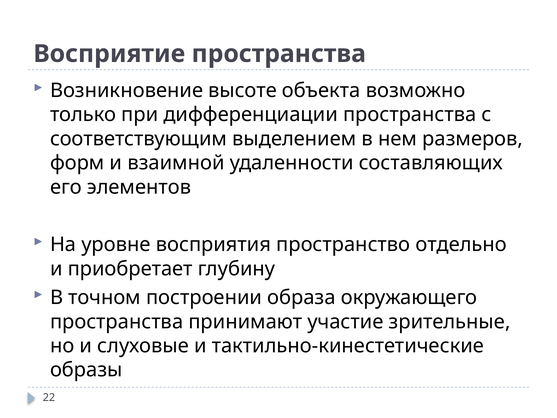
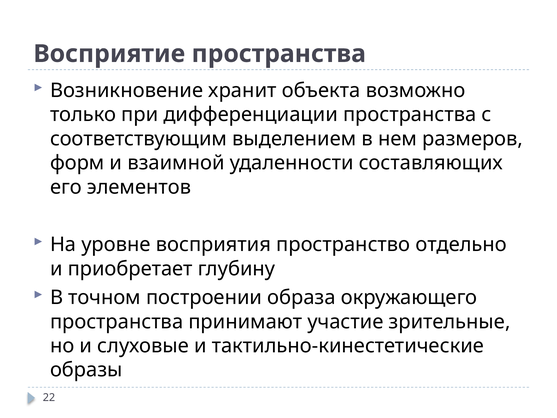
высоте: высоте -> хранит (242, 90)
